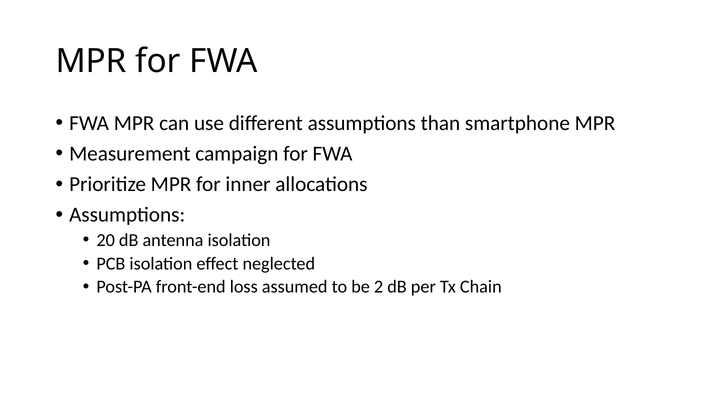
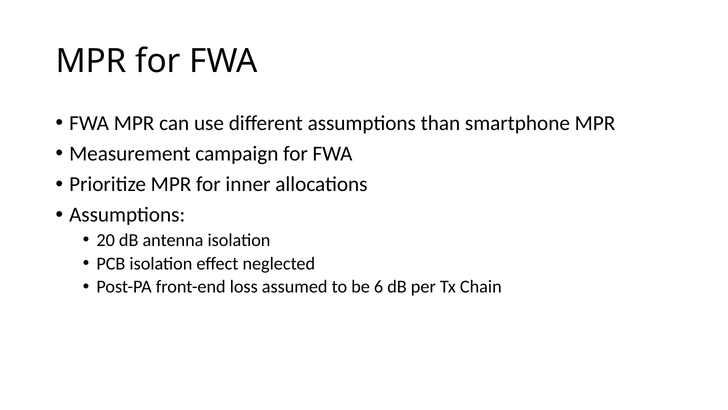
2: 2 -> 6 (379, 287)
